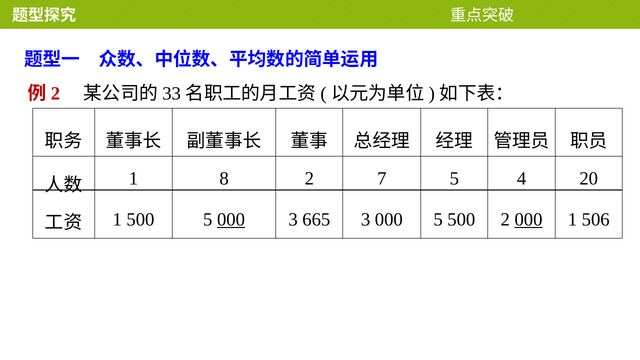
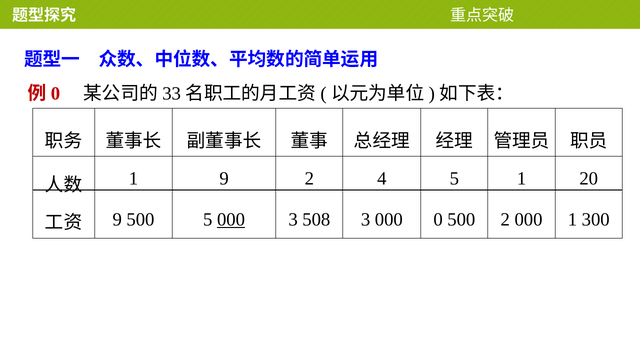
2: 2 -> 0 (56, 94)
1 8: 8 -> 9 (224, 179)
7: 7 -> 4 (382, 179)
5 4: 4 -> 1 (522, 179)
1: 1 -> 9 (117, 219)
665: 665 -> 508 (316, 219)
000 5: 5 -> 0 (438, 219)
000 underline: present -> none (529, 219)
506: 506 -> 300 (596, 219)
